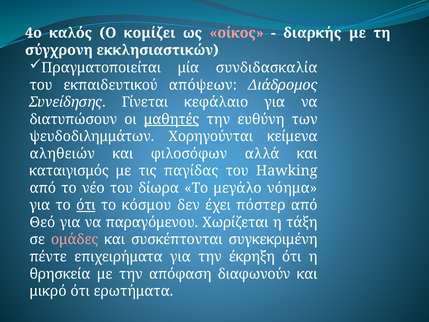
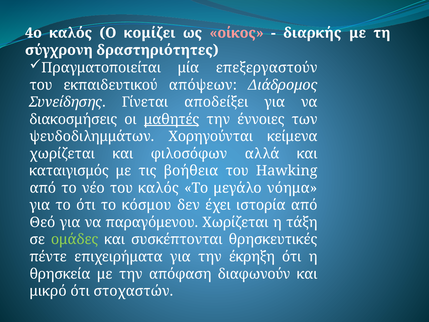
εκκλησιαστικών: εκκλησιαστικών -> δραστηριότητες (158, 50)
συνδιδασκαλία: συνδιδασκαλία -> επεξεργαστούν (267, 68)
κεφάλαιο: κεφάλαιο -> αποδείξει (216, 102)
διατυπώσουν: διατυπώσουν -> διακοσμήσεις (73, 119)
ευθύνη: ευθύνη -> έννοιες (261, 119)
αληθειών: αληθειών -> χωρίζεται (62, 154)
παγίδας: παγίδας -> βοήθεια (191, 171)
του δίωρα: δίωρα -> καλός (159, 188)
ότι underline: present -> none (86, 205)
πόστερ: πόστερ -> ιστορία (261, 205)
ομάδες colour: pink -> light green (75, 239)
συγκεκριμένη: συγκεκριμένη -> θρησκευτικές (273, 239)
ερωτήματα: ερωτήματα -> στοχαστών (133, 291)
